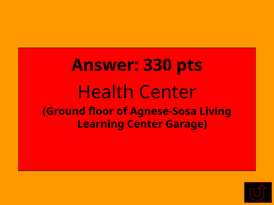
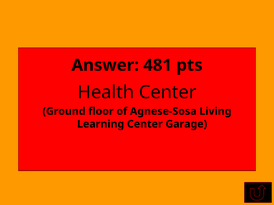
330: 330 -> 481 (158, 65)
